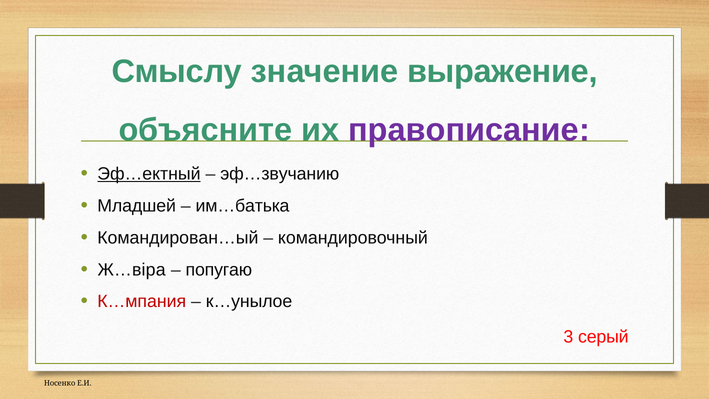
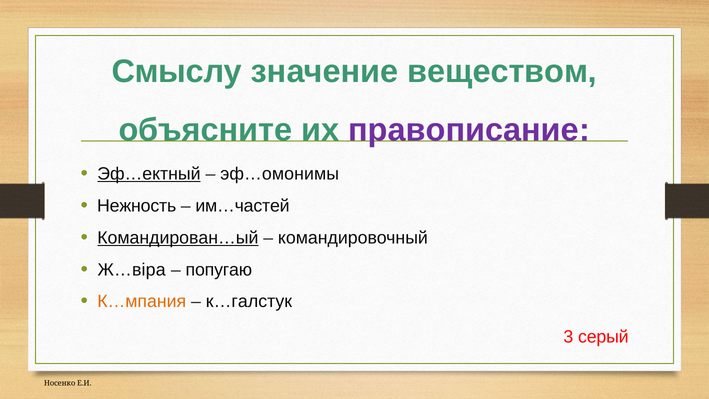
выражение: выражение -> веществом (502, 71)
эф…звучанию: эф…звучанию -> эф…омонимы (280, 174)
Младшей: Младшей -> Нежность (137, 206)
им…батька: им…батька -> им…частей (242, 206)
Командирован…ый underline: none -> present (178, 238)
К…мпания colour: red -> orange (142, 301)
к…унылое: к…унылое -> к…галстук (249, 301)
